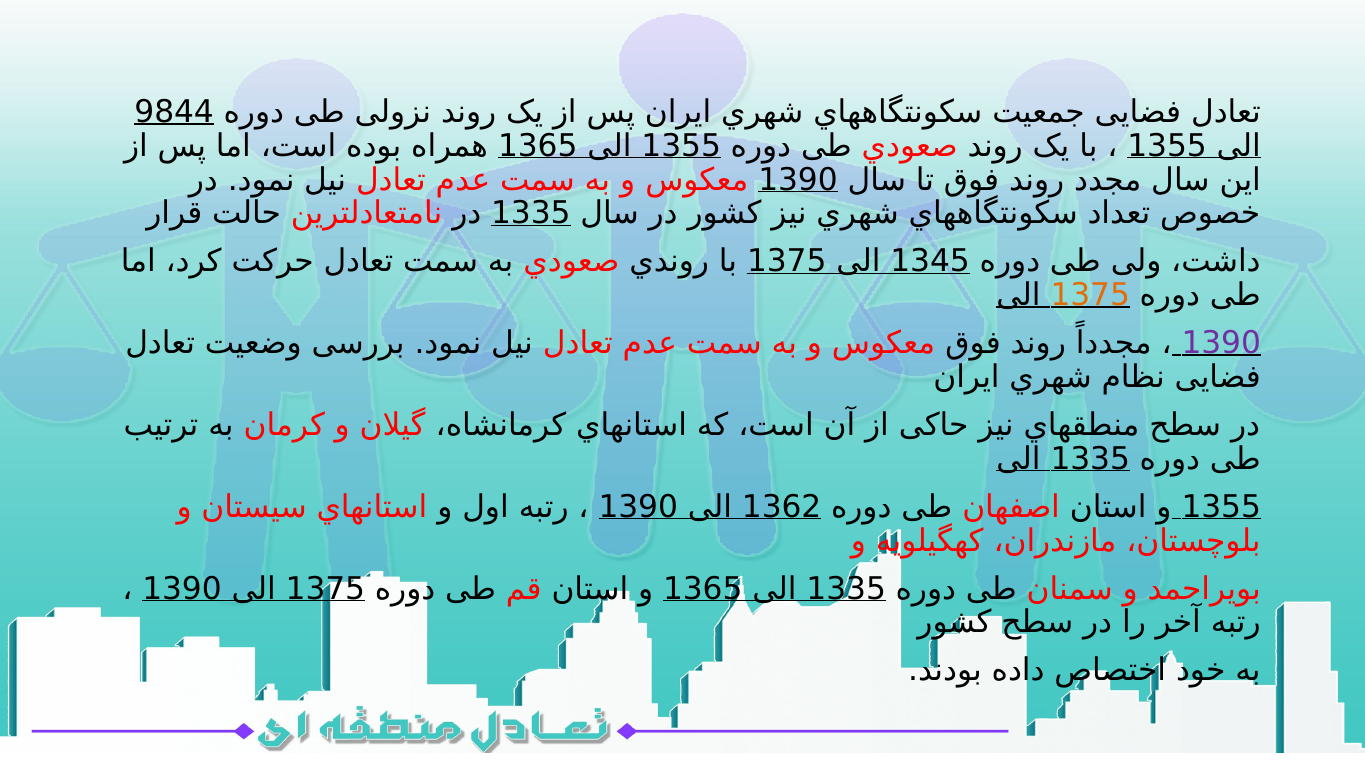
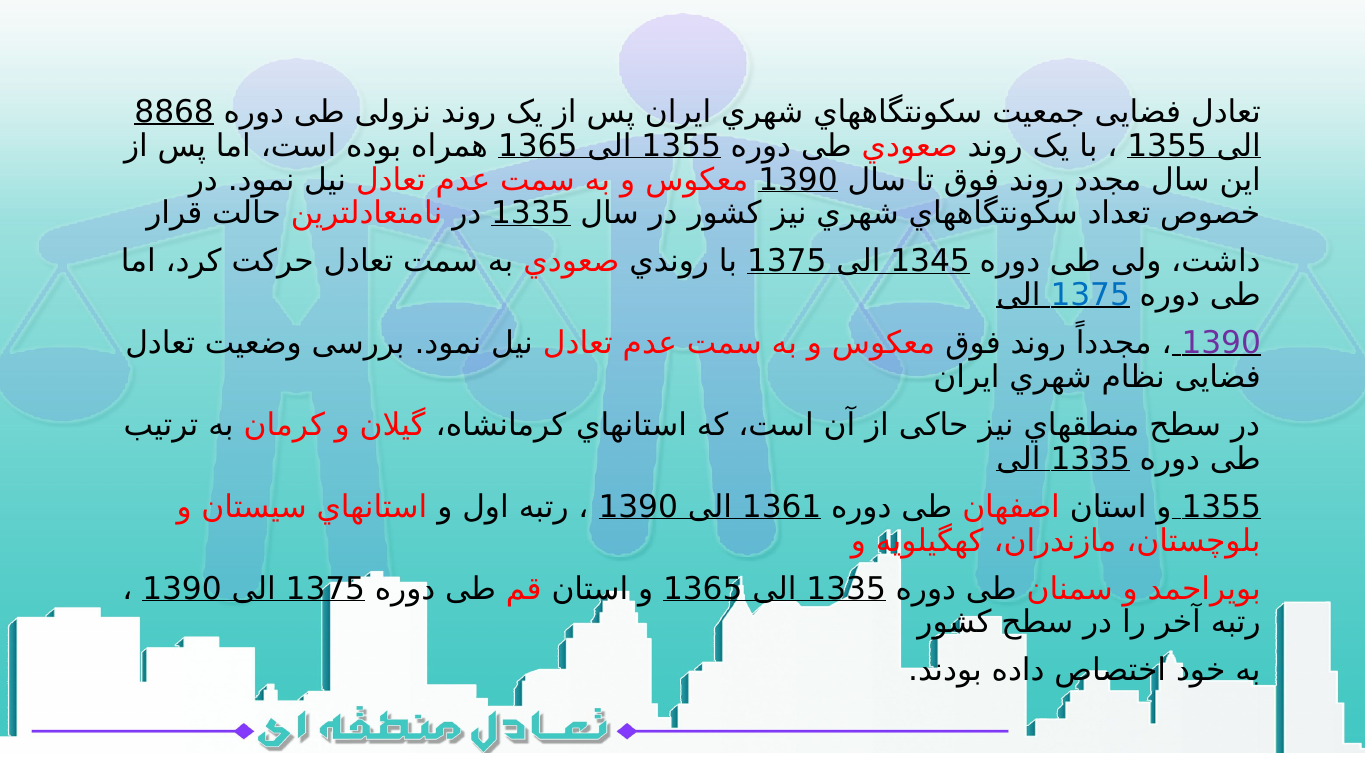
9844: 9844 -> 8868 (174, 112)
1375 colour: orange -> blue (1090, 295)
1362: 1362 -> 1361 (782, 507)
